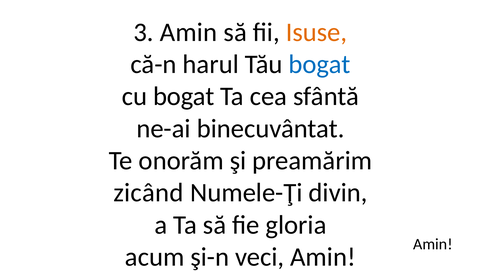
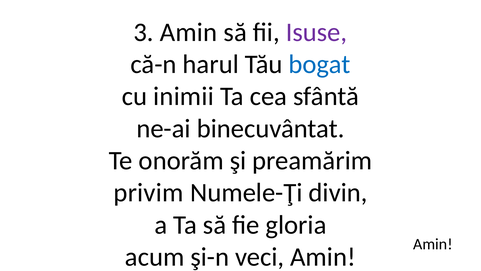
Isuse colour: orange -> purple (316, 32)
cu bogat: bogat -> inimii (184, 96)
zicând: zicând -> privim (149, 192)
